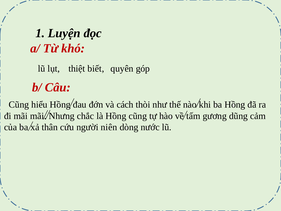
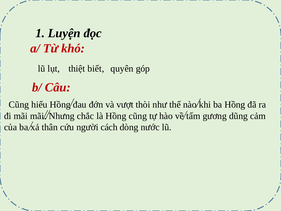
cách: cách -> vượt (125, 105)
niên: niên -> cách (109, 127)
